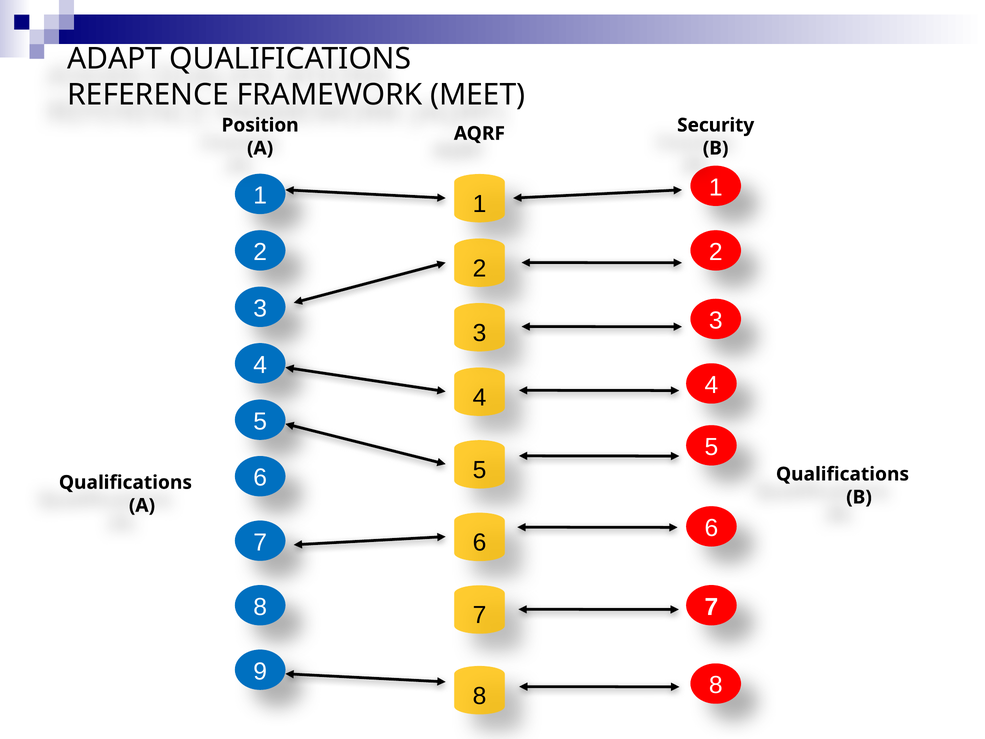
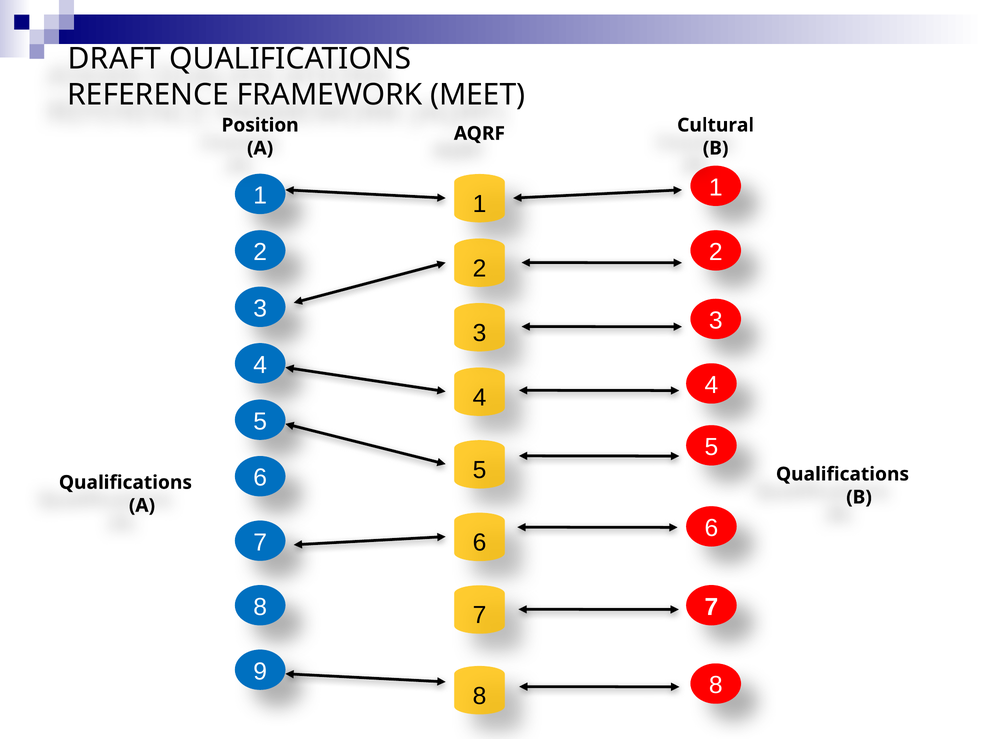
ADAPT: ADAPT -> DRAFT (114, 59)
Security: Security -> Cultural (716, 125)
